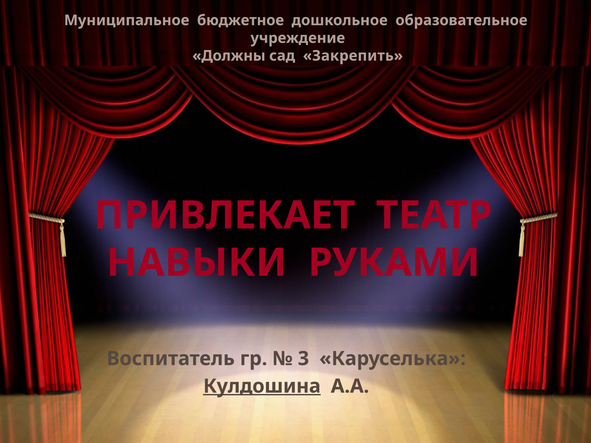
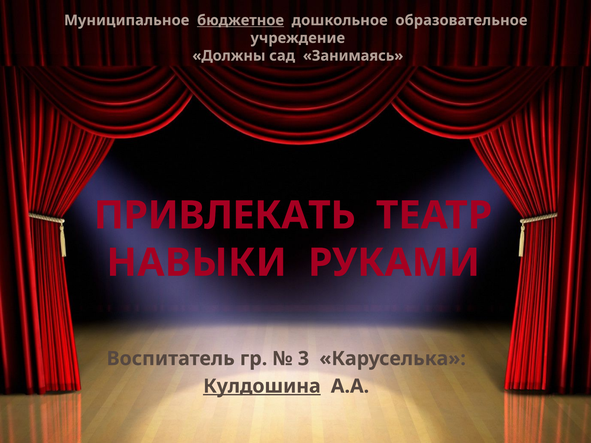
бюджетное underline: none -> present (241, 20)
Закрепить: Закрепить -> Занимаясь (353, 56)
ПРИВЛЕКАЕТ: ПРИВЛЕКАЕТ -> ПРИВЛЕКАТЬ (225, 216)
